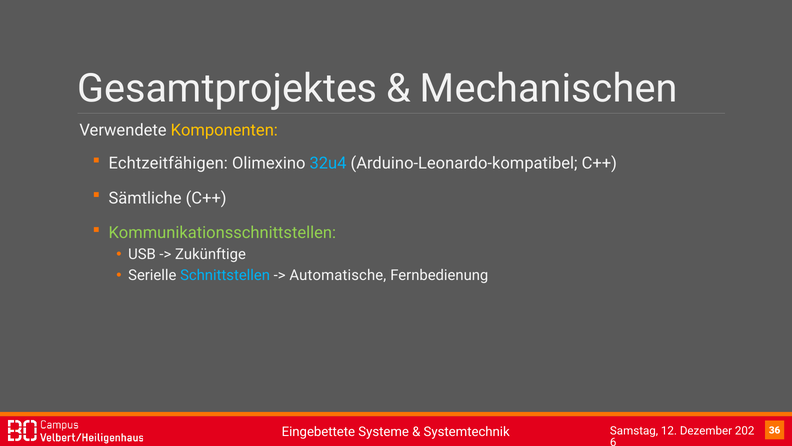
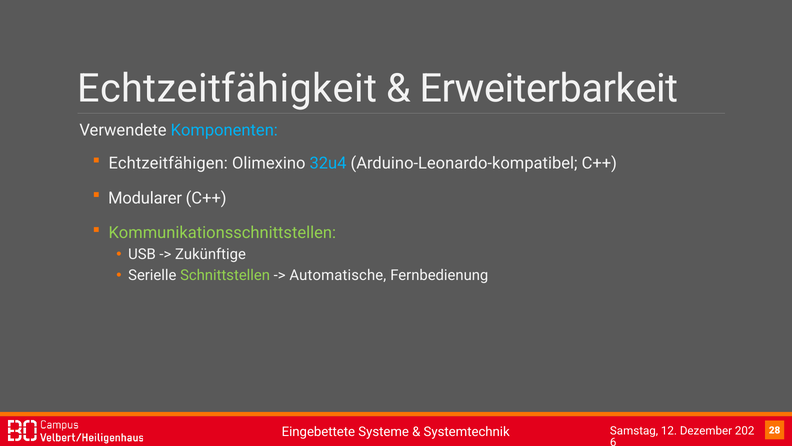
Gesamtprojektes: Gesamtprojektes -> Echtzeitfähigkeit (227, 89)
Mechanischen: Mechanischen -> Erweiterbarkeit (549, 89)
Komponenten colour: yellow -> light blue (224, 130)
Sämtliche: Sämtliche -> Modularer (145, 198)
Schnittstellen colour: light blue -> light green (225, 275)
36: 36 -> 28 (775, 430)
